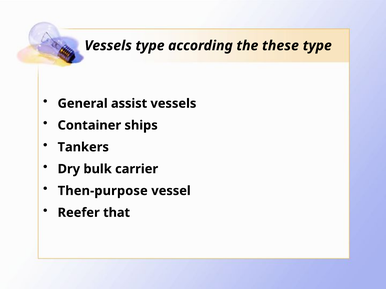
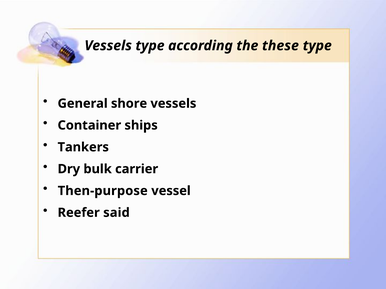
assist: assist -> shore (129, 104)
that: that -> said (116, 213)
